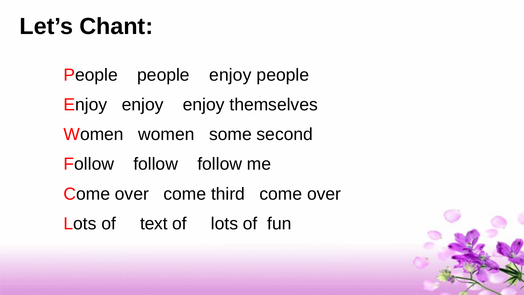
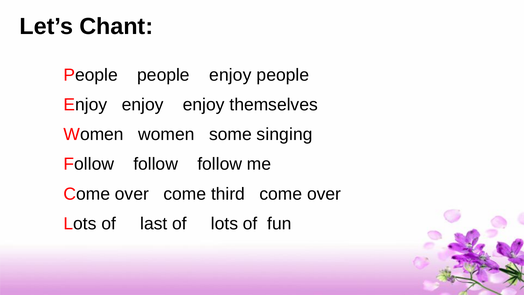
second: second -> singing (285, 134)
text: text -> last (154, 223)
